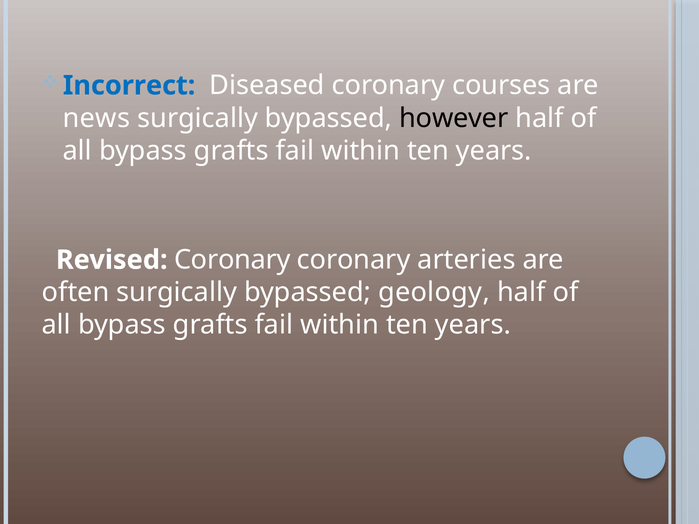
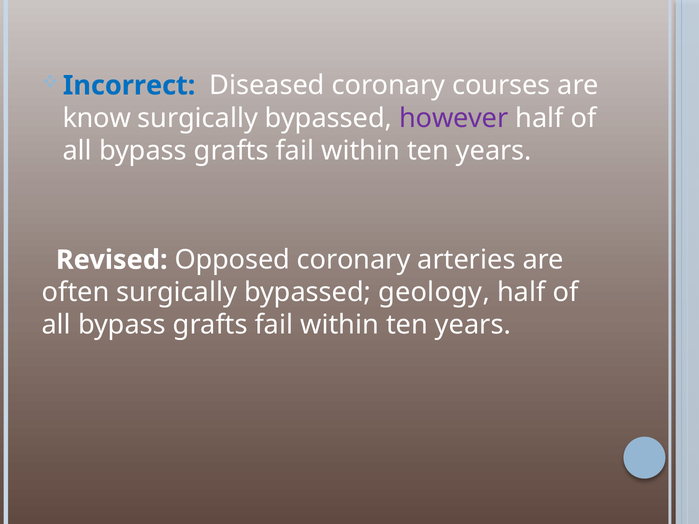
news: news -> know (97, 118)
however colour: black -> purple (454, 118)
Revised Coronary: Coronary -> Opposed (232, 260)
